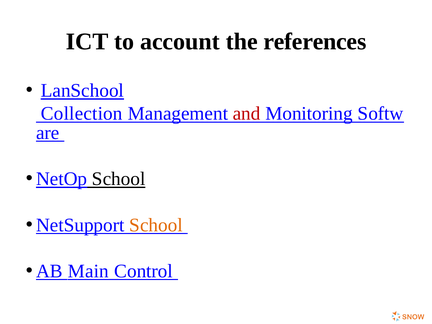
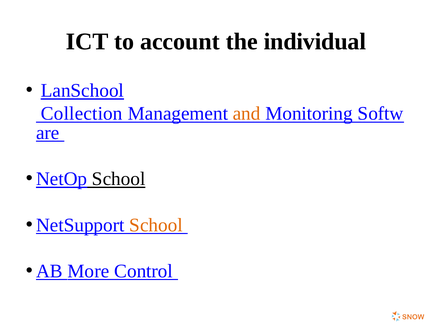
references: references -> individual (315, 42)
and colour: red -> orange (247, 114)
Main: Main -> More (88, 271)
